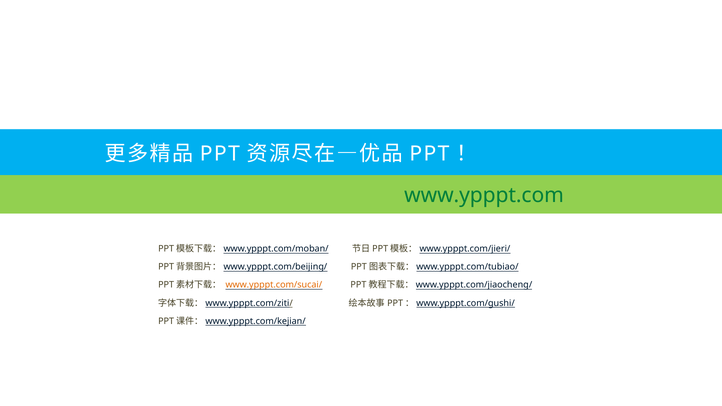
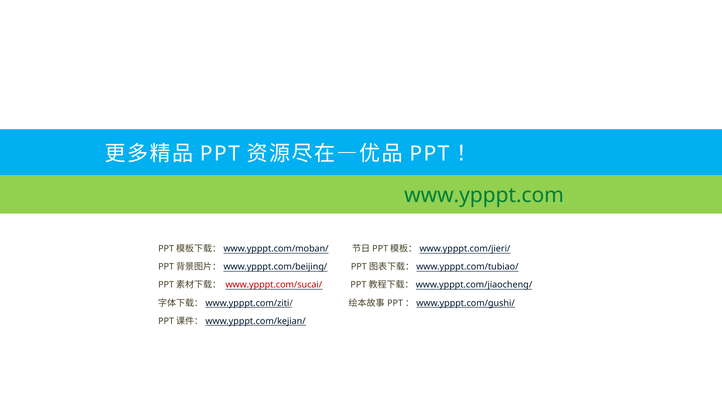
www.ypppt.com/sucai/ colour: orange -> red (274, 285)
